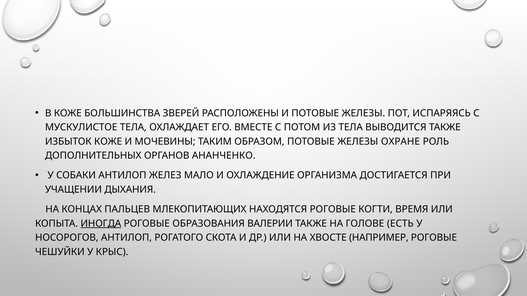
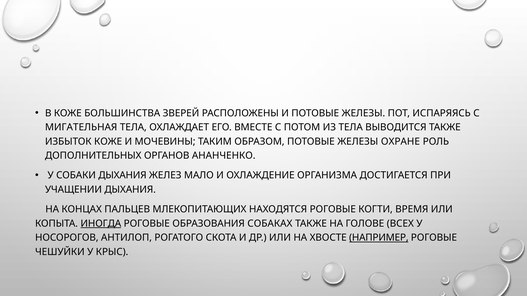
МУСКУЛИСТОЕ: МУСКУЛИСТОЕ -> МИГАТЕЛЬНАЯ (81, 127)
СОБАКИ АНТИЛОП: АНТИЛОП -> ДЫХАНИЯ (122, 176)
ВАЛЕРИИ: ВАЛЕРИИ -> СОБАКАХ (270, 224)
ЕСТЬ: ЕСТЬ -> ВСЕХ (400, 224)
НАПРИМЕР underline: none -> present (379, 238)
